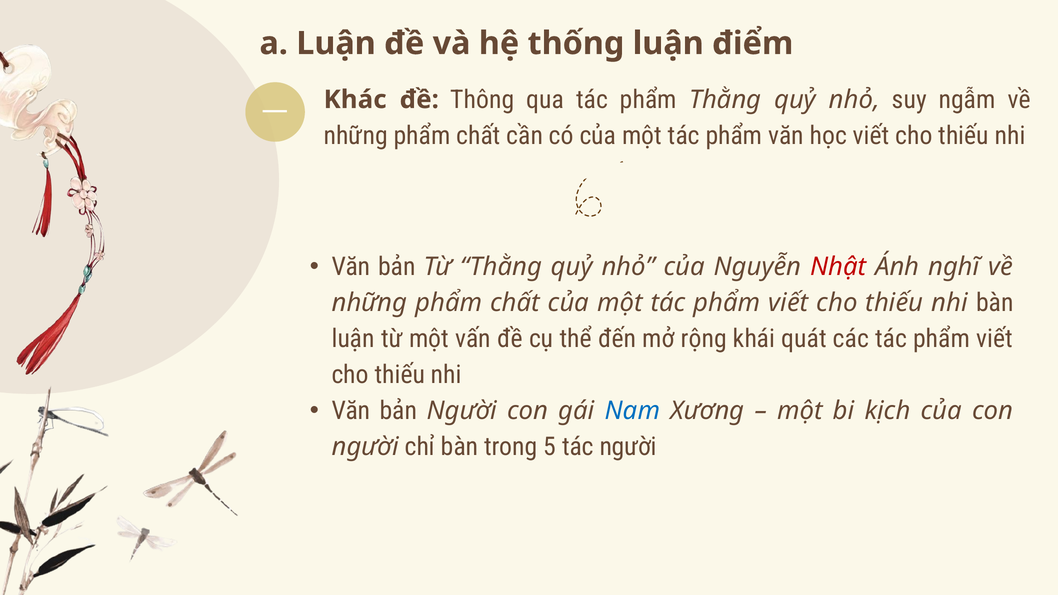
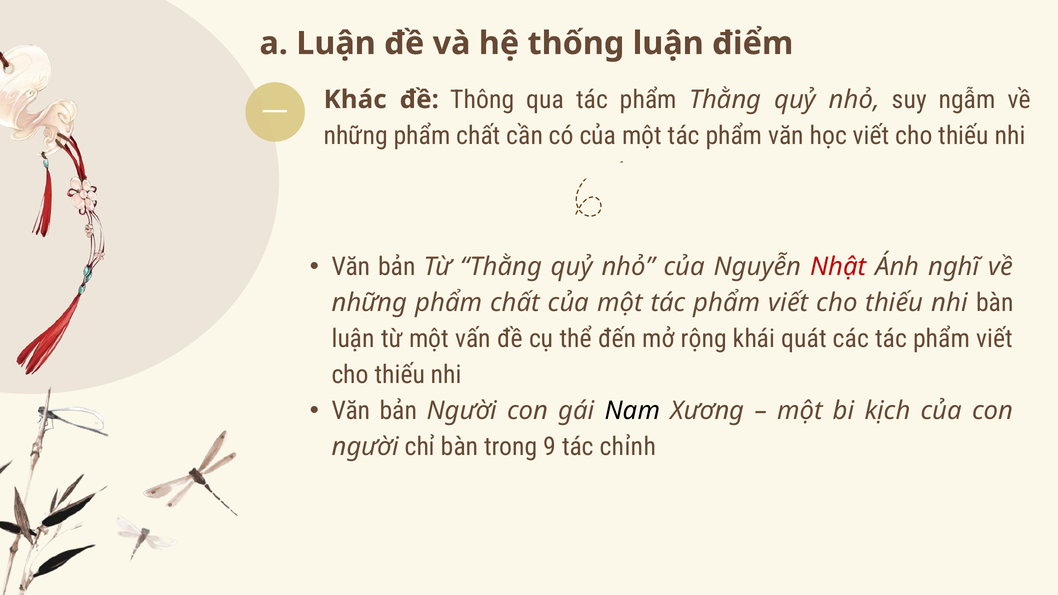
Nam colour: blue -> black (632, 411)
5: 5 -> 9 (550, 447)
tác người: người -> chỉnh (628, 447)
